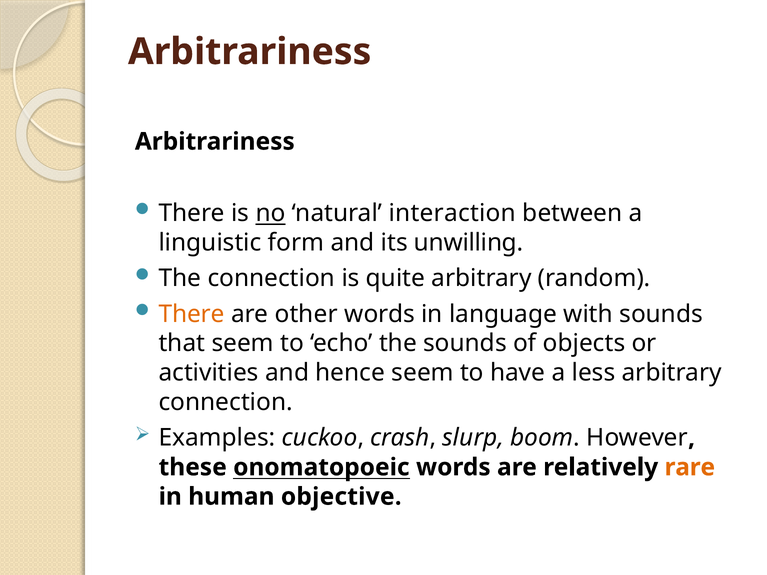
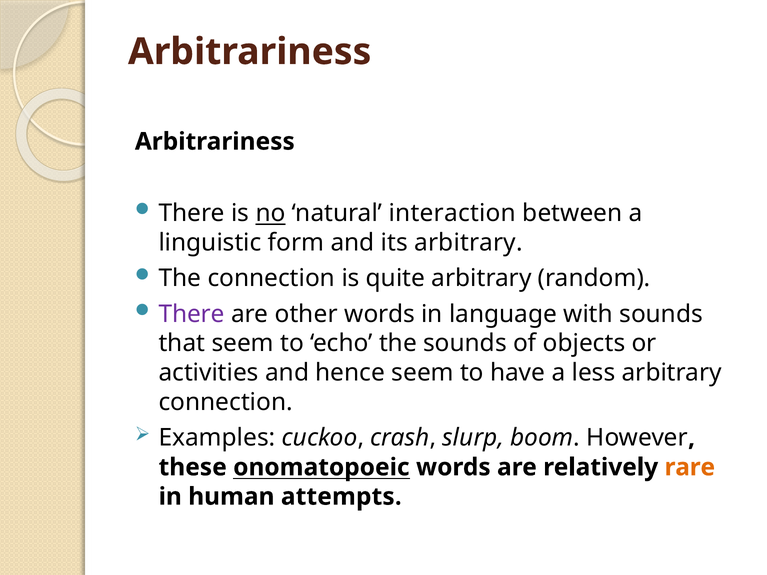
its unwilling: unwilling -> arbitrary (468, 243)
There colour: orange -> purple (192, 314)
objective: objective -> attempts (341, 497)
